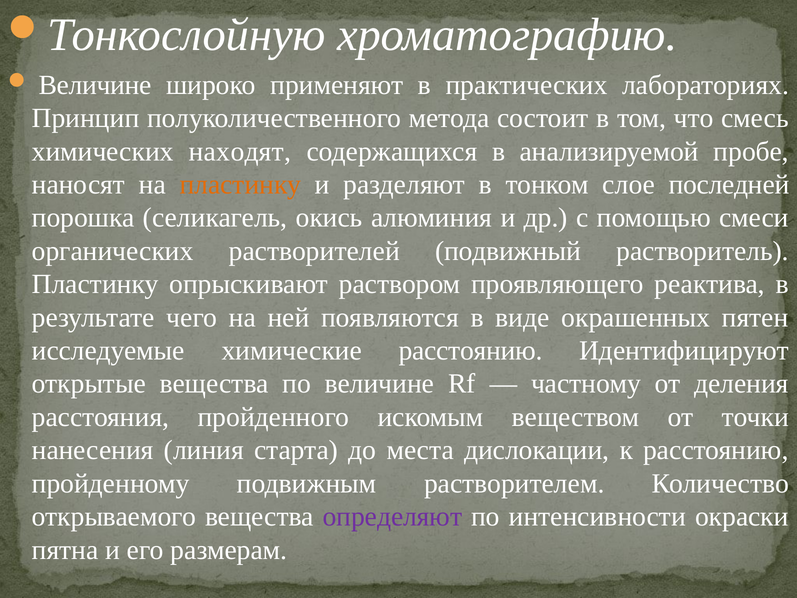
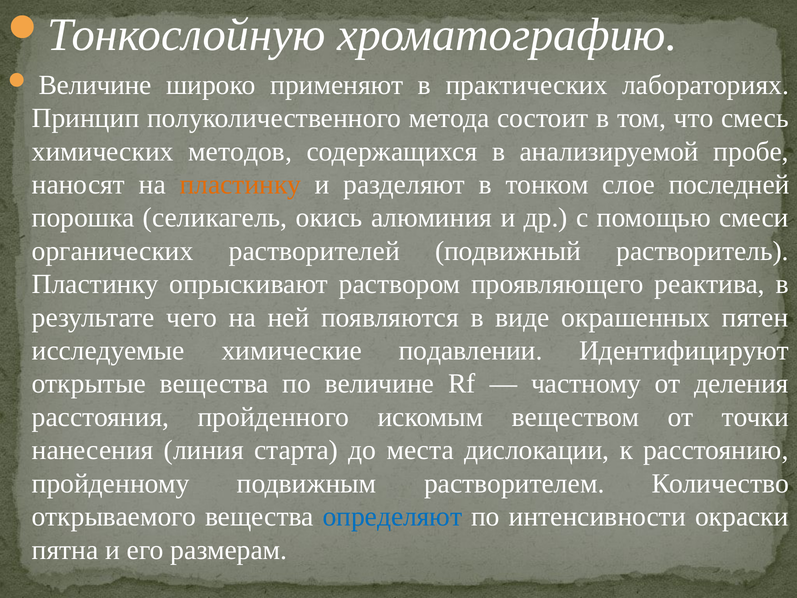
находят: находят -> методов (240, 151)
химические расстоянию: расстоянию -> подавлении (471, 350)
определяют colour: purple -> blue (392, 516)
